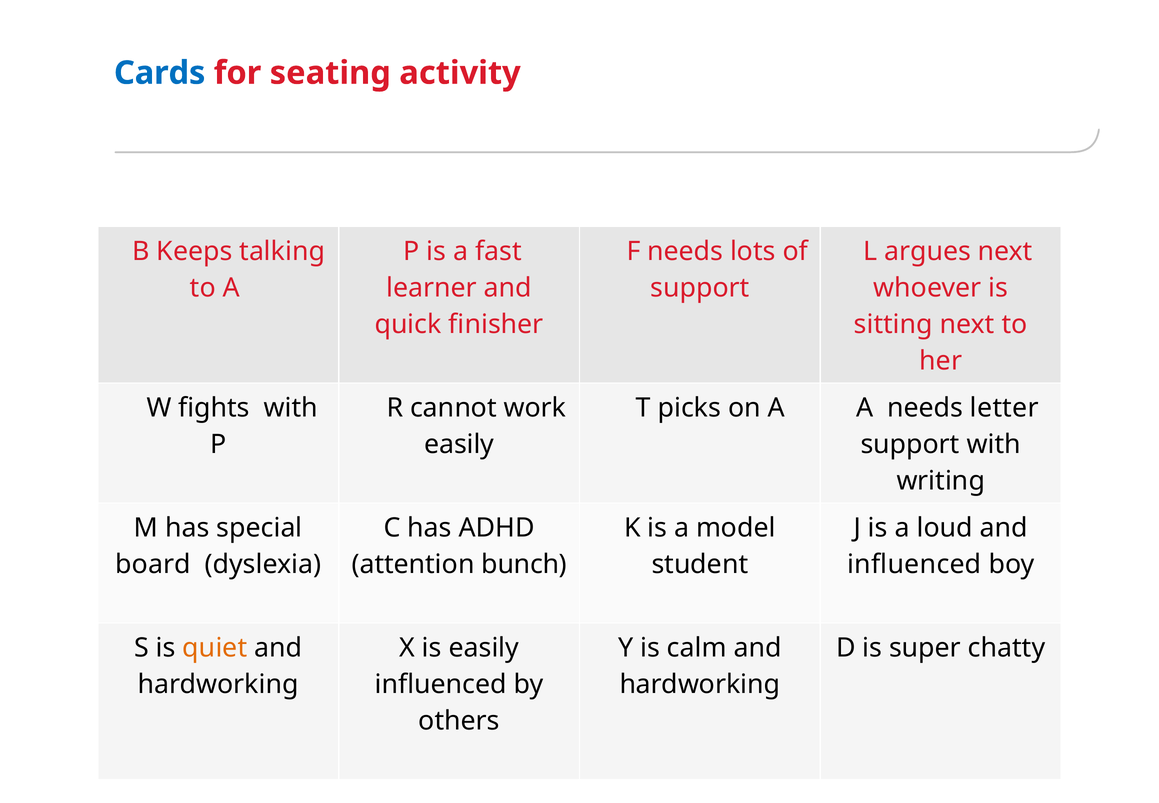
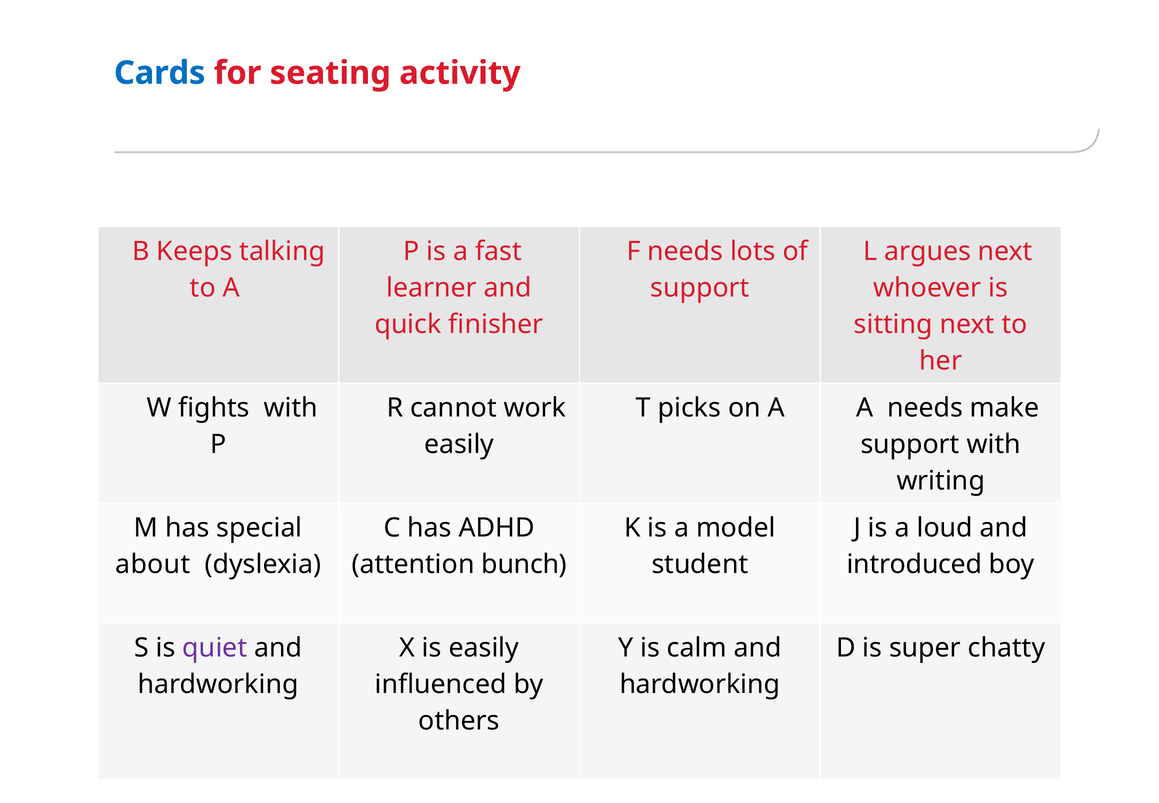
letter: letter -> make (1005, 408)
board: board -> about (153, 564)
influenced: influenced -> introduced (915, 564)
quiet colour: orange -> purple (215, 648)
